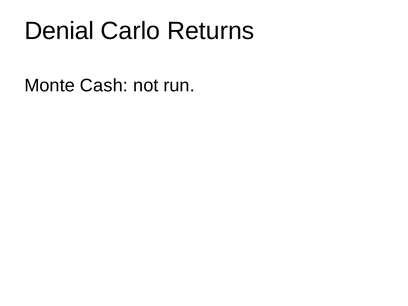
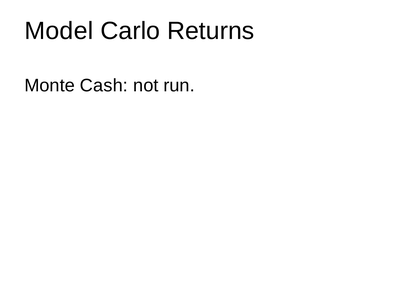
Denial: Denial -> Model (59, 31)
